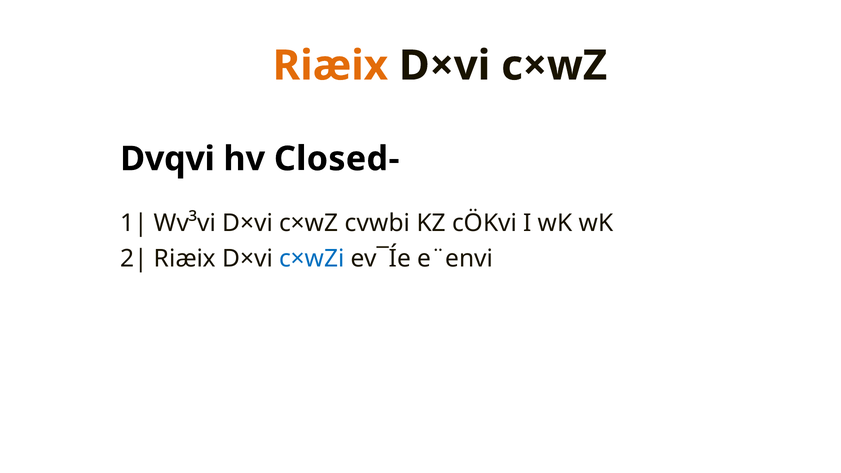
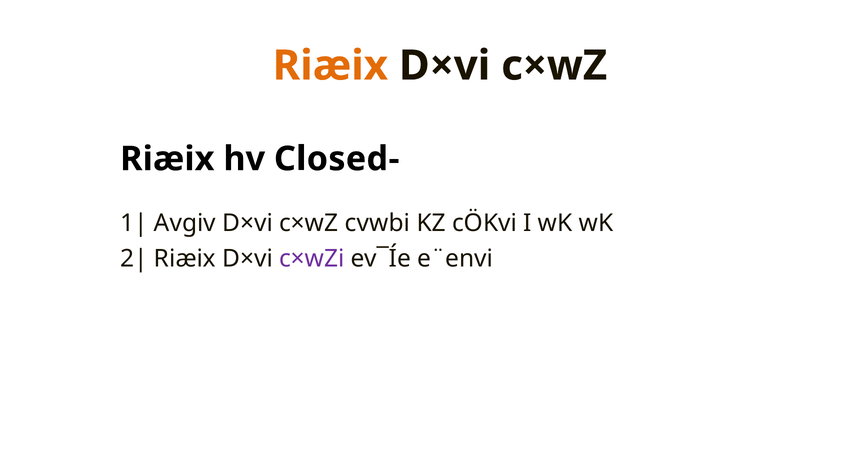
Dvqvi: Dvqvi -> Riæix (167, 159)
Wv³vi: Wv³vi -> Avgiv (185, 223)
c×wZi colour: blue -> purple (312, 259)
